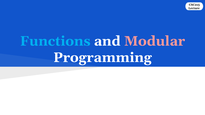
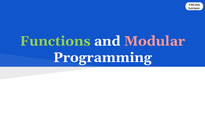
Functions colour: light blue -> light green (55, 41)
